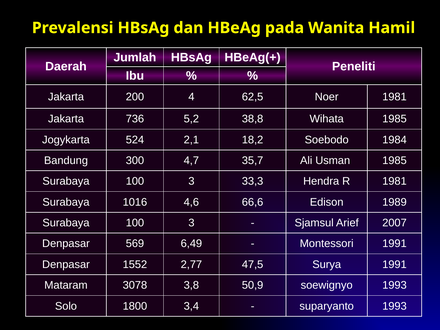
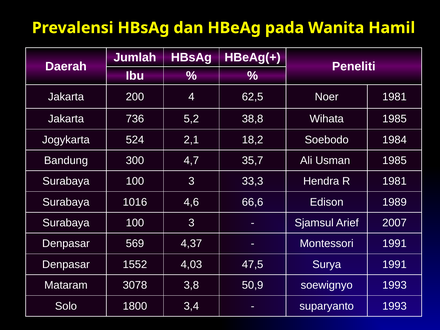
6,49: 6,49 -> 4,37 (191, 244)
2,77: 2,77 -> 4,03 (191, 264)
